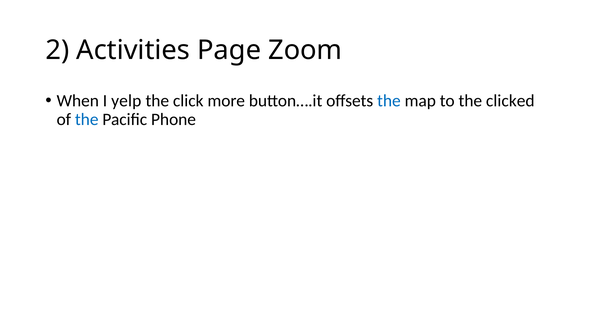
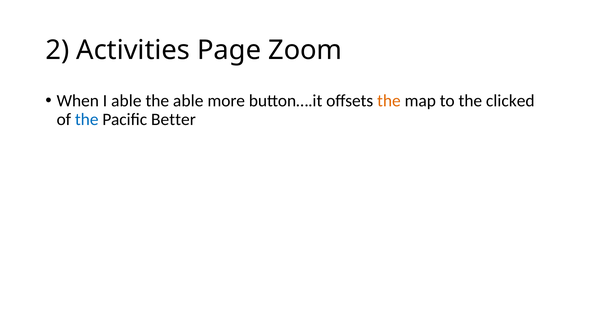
I yelp: yelp -> able (126, 101)
the click: click -> able (188, 101)
the colour: blue -> orange (389, 101)
Phone: Phone -> Better (173, 120)
